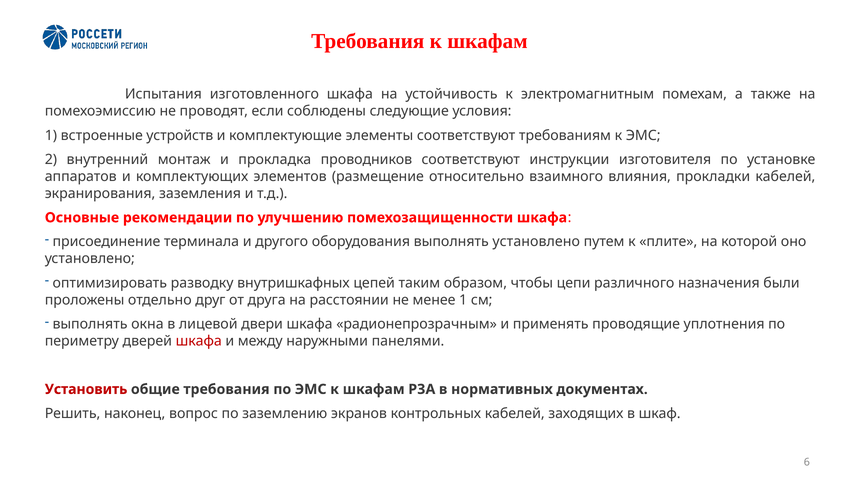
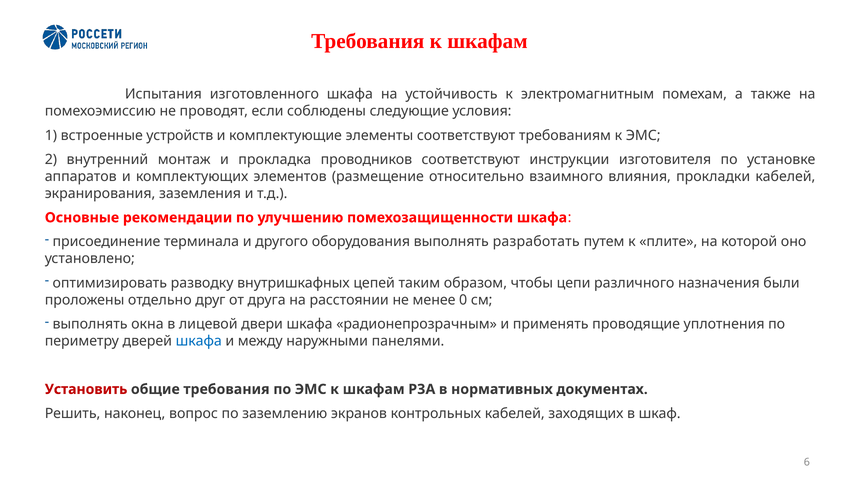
выполнять установлено: установлено -> разработать (536, 242)
менее 1: 1 -> 0 (463, 300)
шкафа colour: red -> blue (199, 341)
